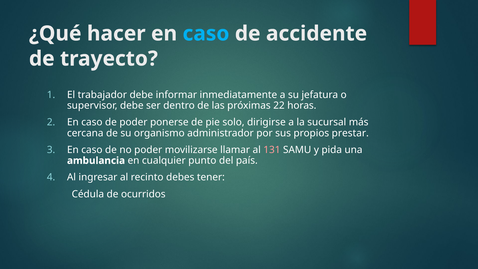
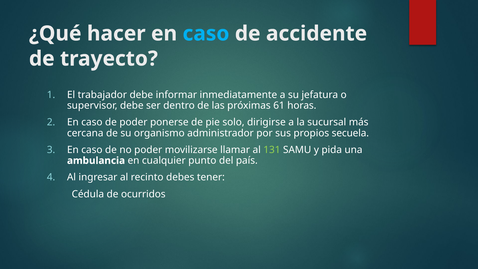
22: 22 -> 61 (279, 106)
prestar: prestar -> secuela (350, 133)
131 colour: pink -> light green (272, 150)
